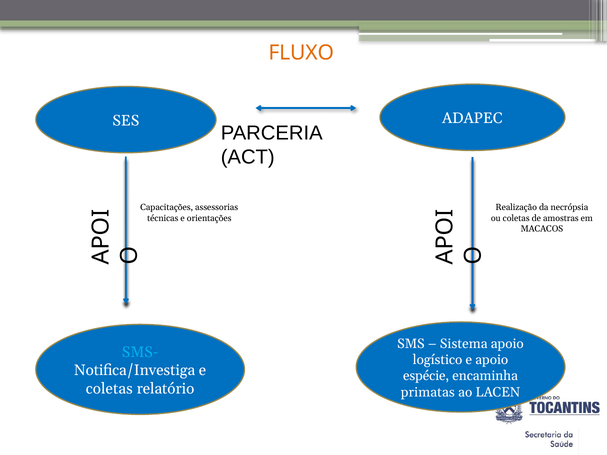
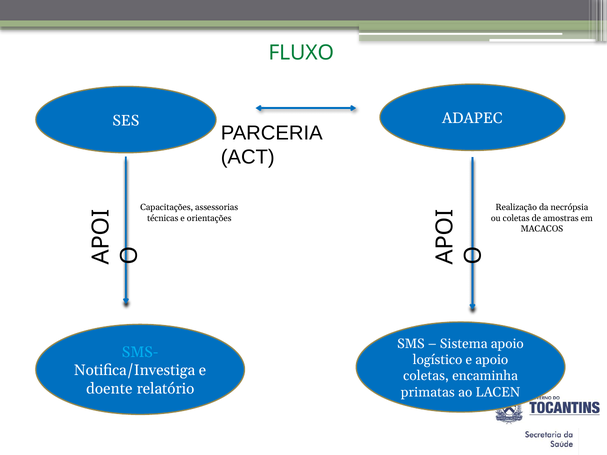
FLUXO colour: orange -> green (301, 53)
espécie: espécie -> coletas (426, 376)
coletas: coletas -> doente (109, 389)
